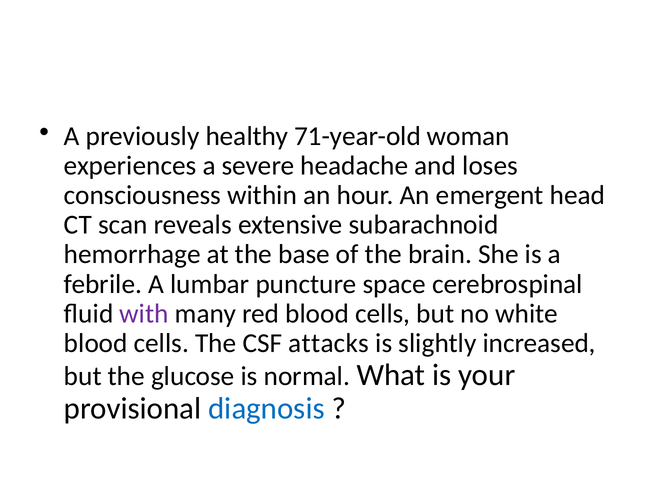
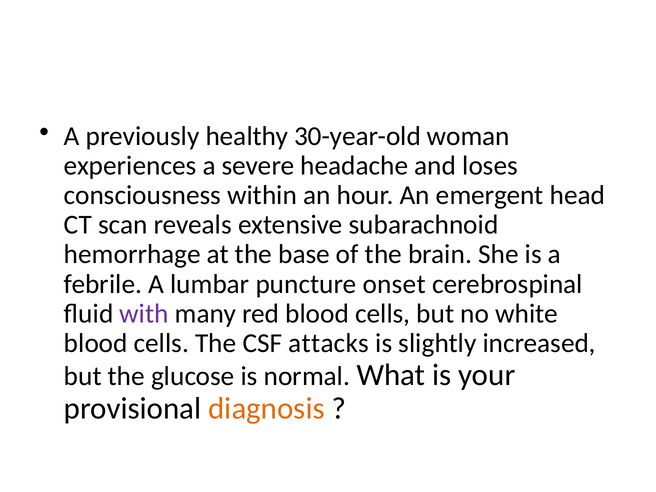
71-year-old: 71-year-old -> 30-year-old (358, 136)
space: space -> onset (394, 284)
diagnosis colour: blue -> orange (266, 408)
